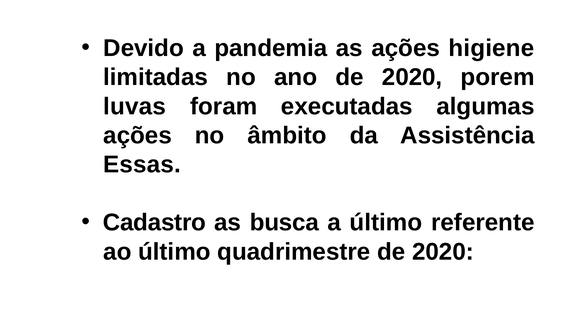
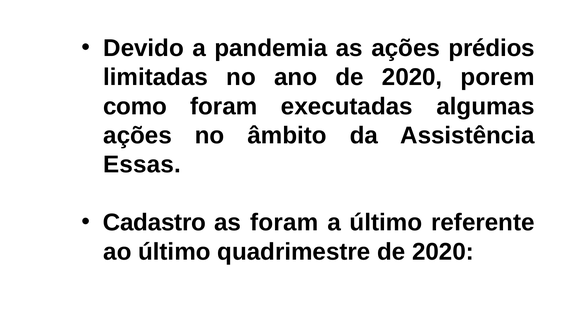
higiene: higiene -> prédios (492, 48)
luvas: luvas -> como (135, 106)
as busca: busca -> foram (284, 223)
